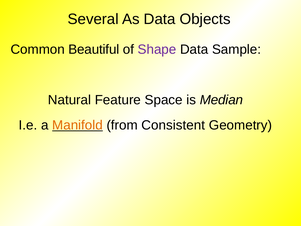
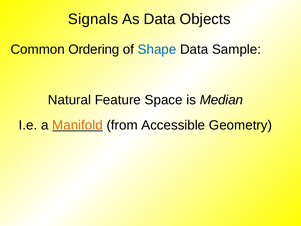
Several: Several -> Signals (93, 19)
Beautiful: Beautiful -> Ordering (94, 49)
Shape colour: purple -> blue (157, 49)
Consistent: Consistent -> Accessible (173, 125)
